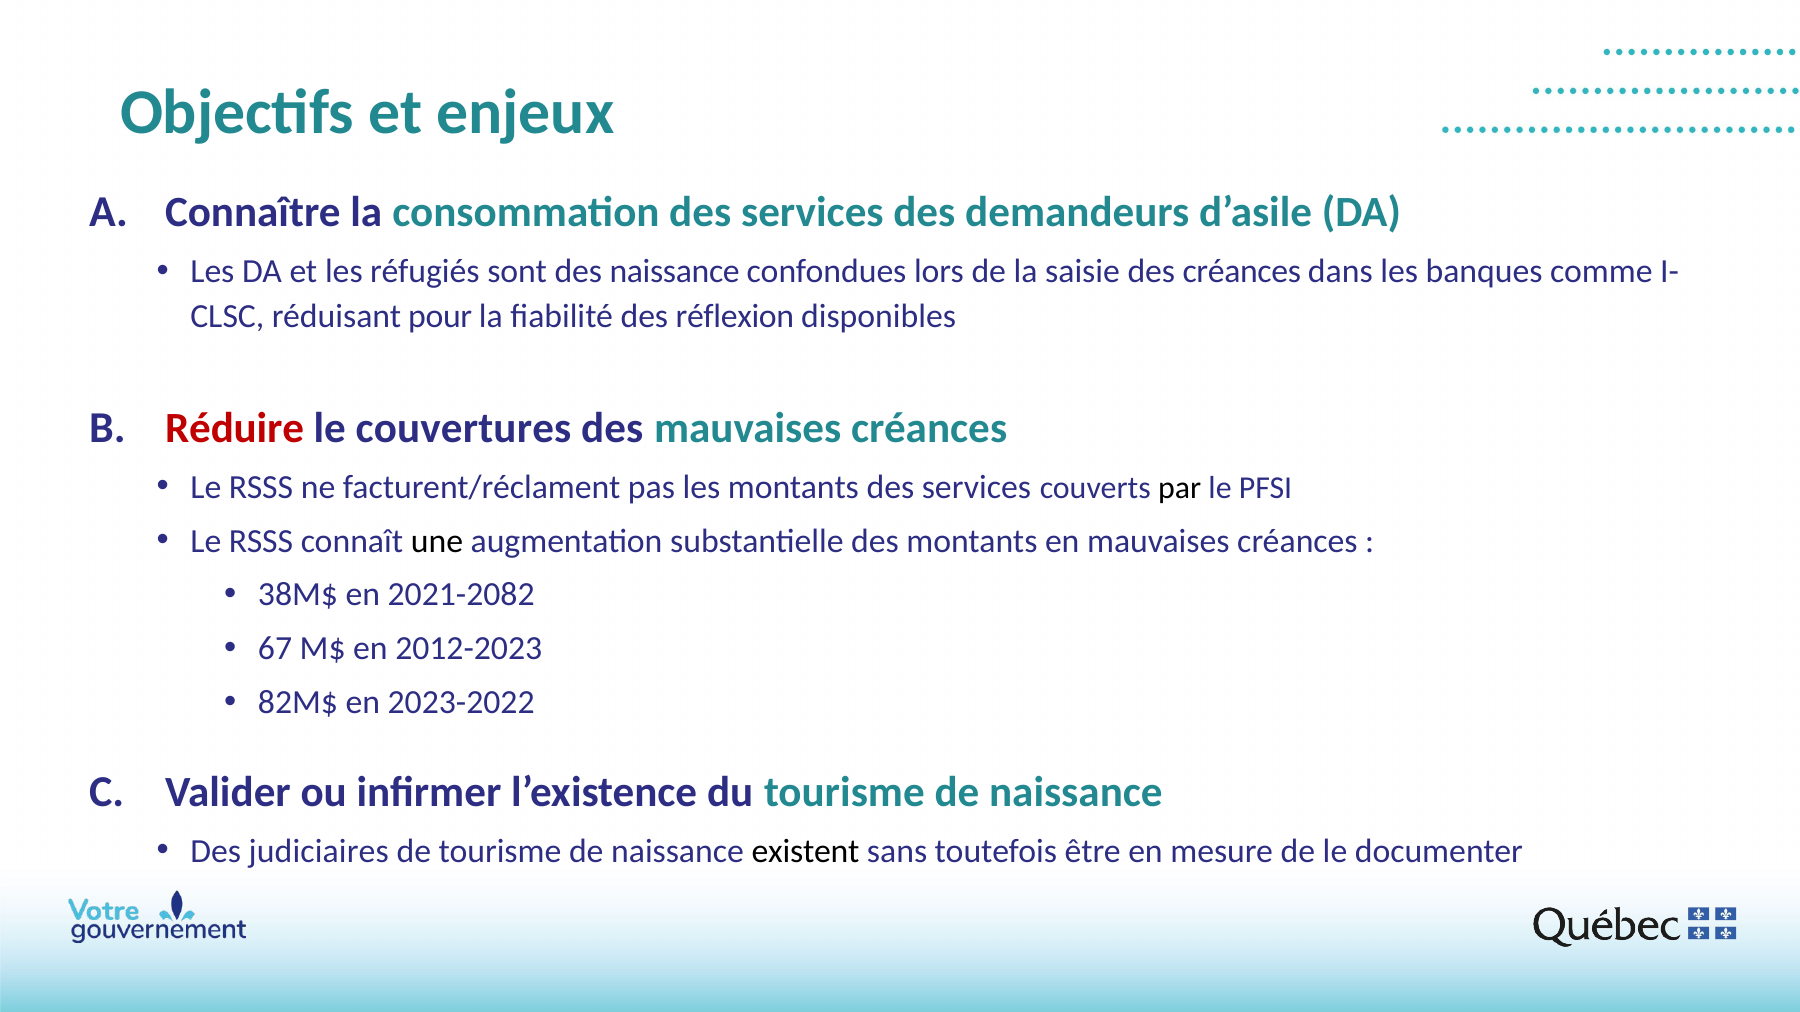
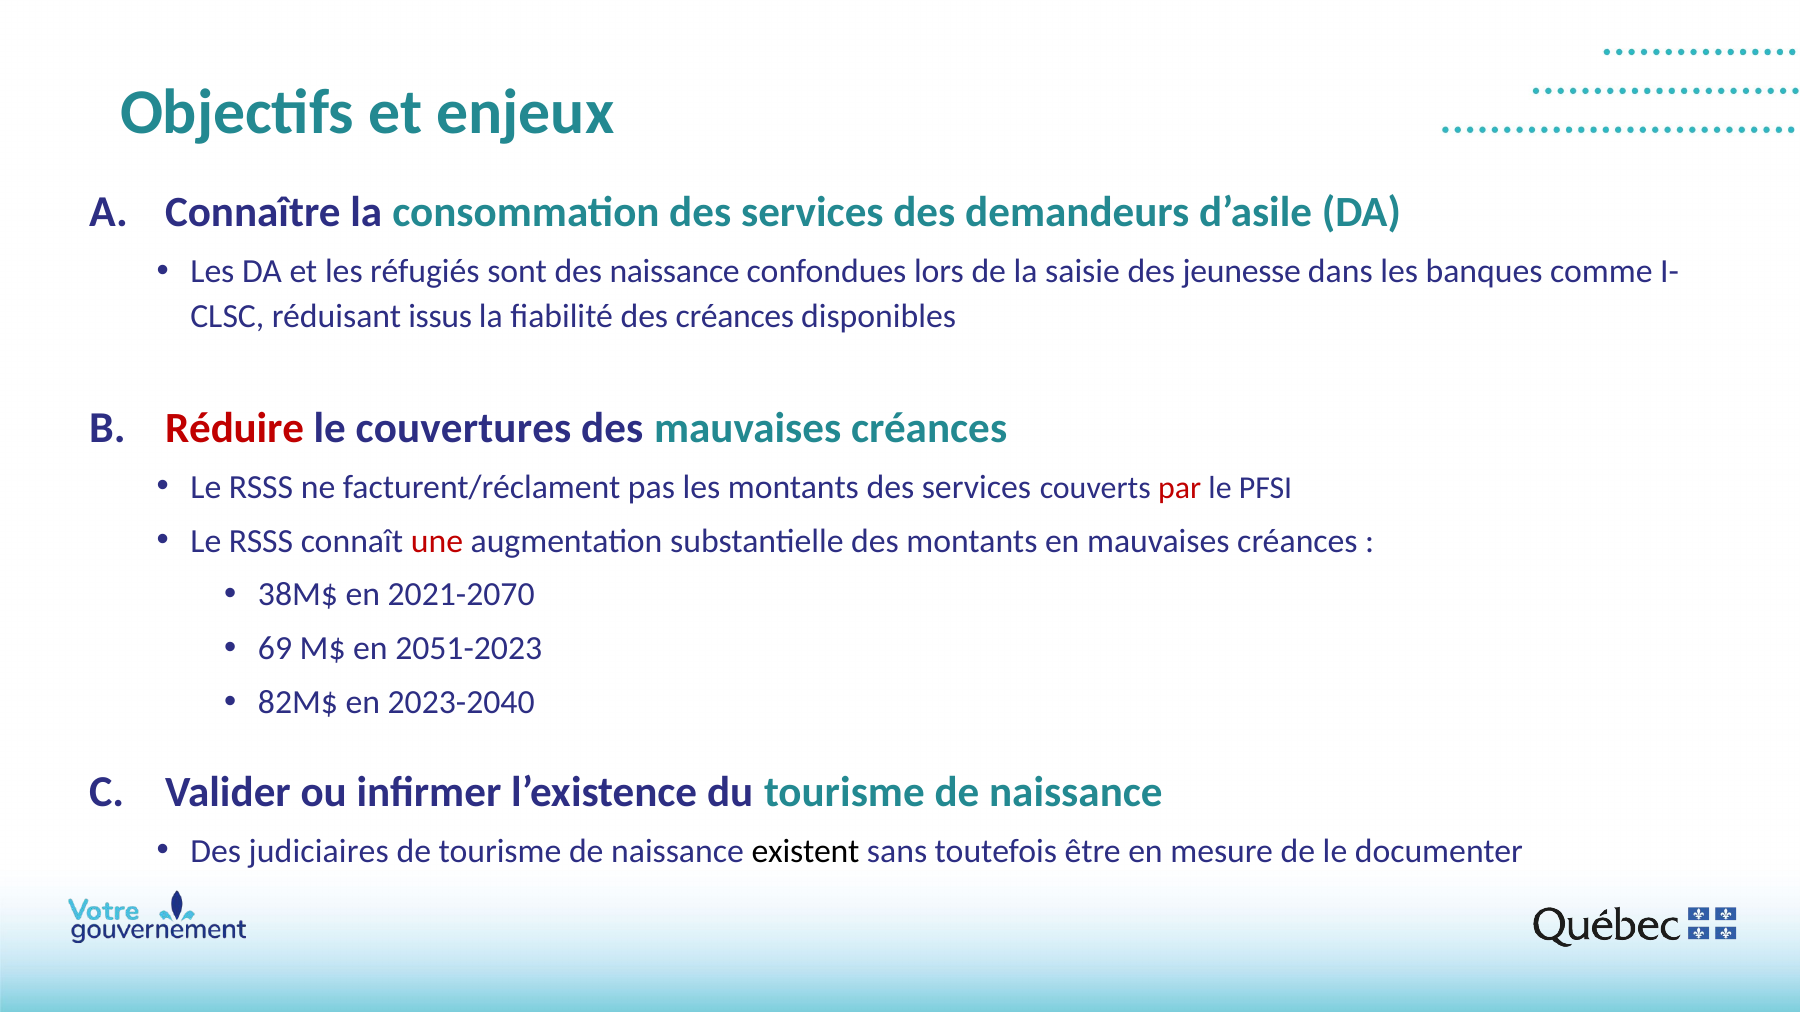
des créances: créances -> jeunesse (1242, 272)
pour: pour -> issus (440, 316)
des réflexion: réflexion -> créances (735, 316)
par colour: black -> red (1180, 488)
une colour: black -> red (437, 541)
2021-2082: 2021-2082 -> 2021-2070 (461, 595)
67: 67 -> 69 (275, 649)
2012-2023: 2012-2023 -> 2051-2023 (469, 649)
2023-2022: 2023-2022 -> 2023-2040 (461, 703)
